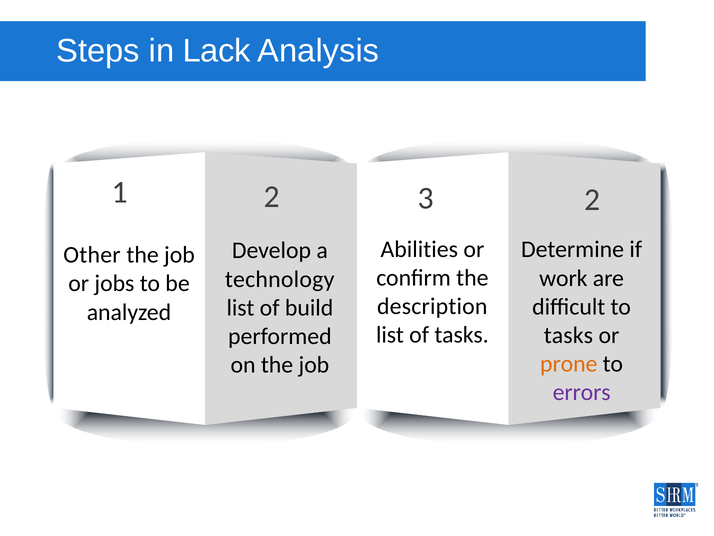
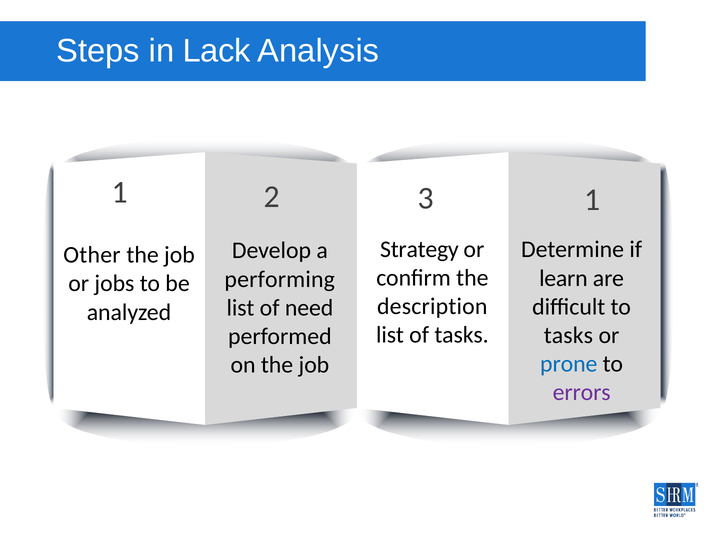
3 2: 2 -> 1 (592, 200)
Abilities: Abilities -> Strategy (419, 249)
work: work -> learn (563, 278)
technology: technology -> performing (280, 279)
build: build -> need (309, 307)
prone colour: orange -> blue (569, 364)
